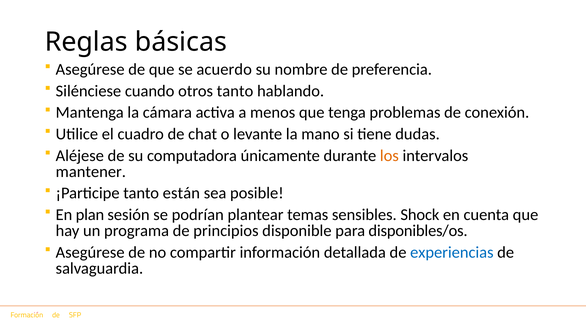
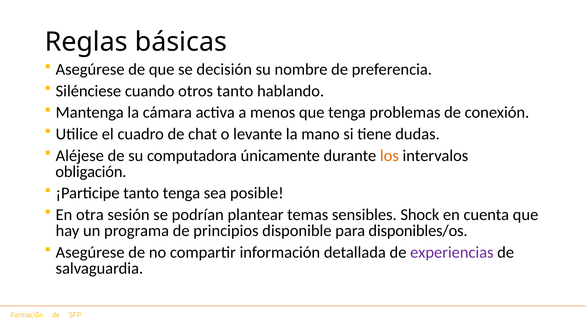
acuerdo: acuerdo -> decisión (224, 69)
mantener: mantener -> obligación (91, 171)
tanto están: están -> tenga (181, 193)
plan: plan -> otra (90, 215)
experiencias colour: blue -> purple (452, 252)
